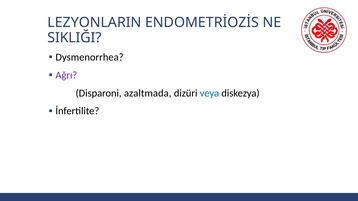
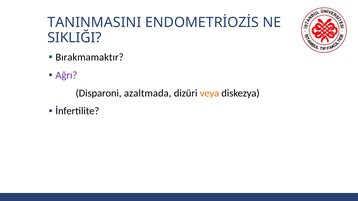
LEZYONLARIN: LEZYONLARIN -> TANINMASINI (94, 23)
Dysmenorrhea: Dysmenorrhea -> Bırakmamaktır (90, 57)
veya colour: blue -> orange (209, 93)
